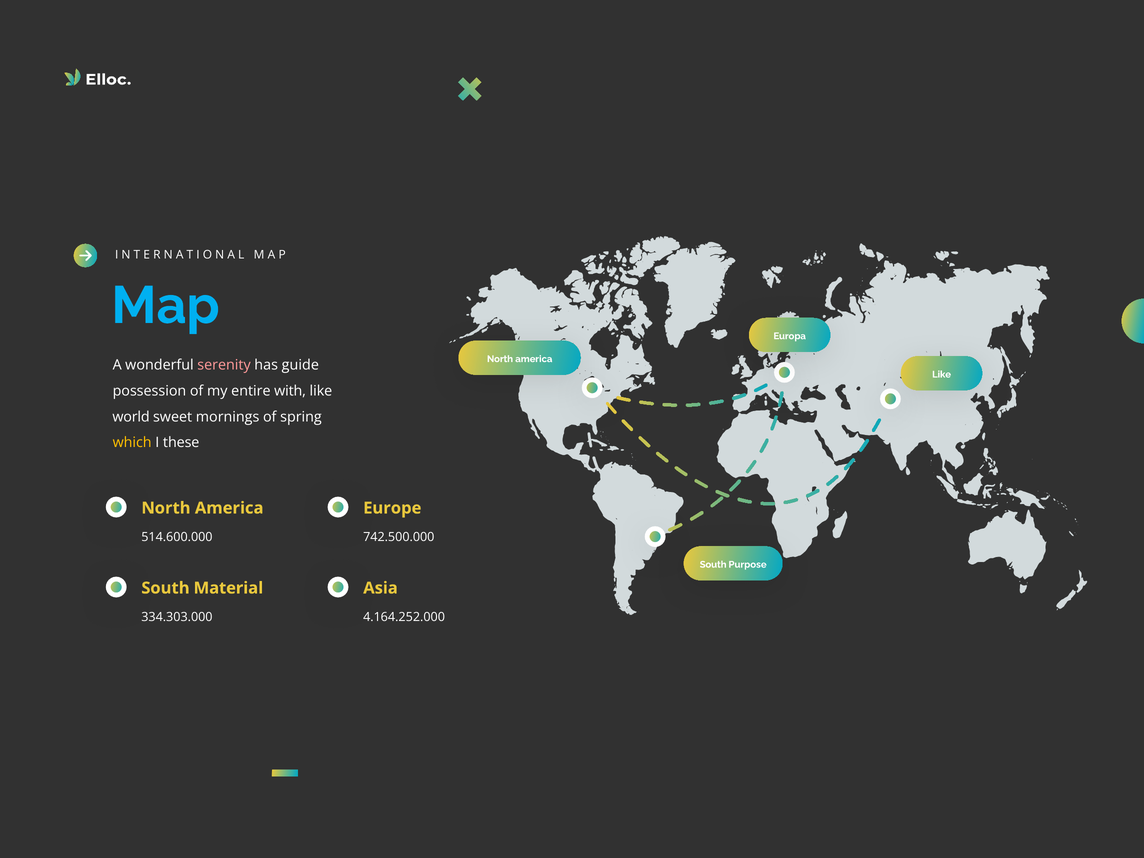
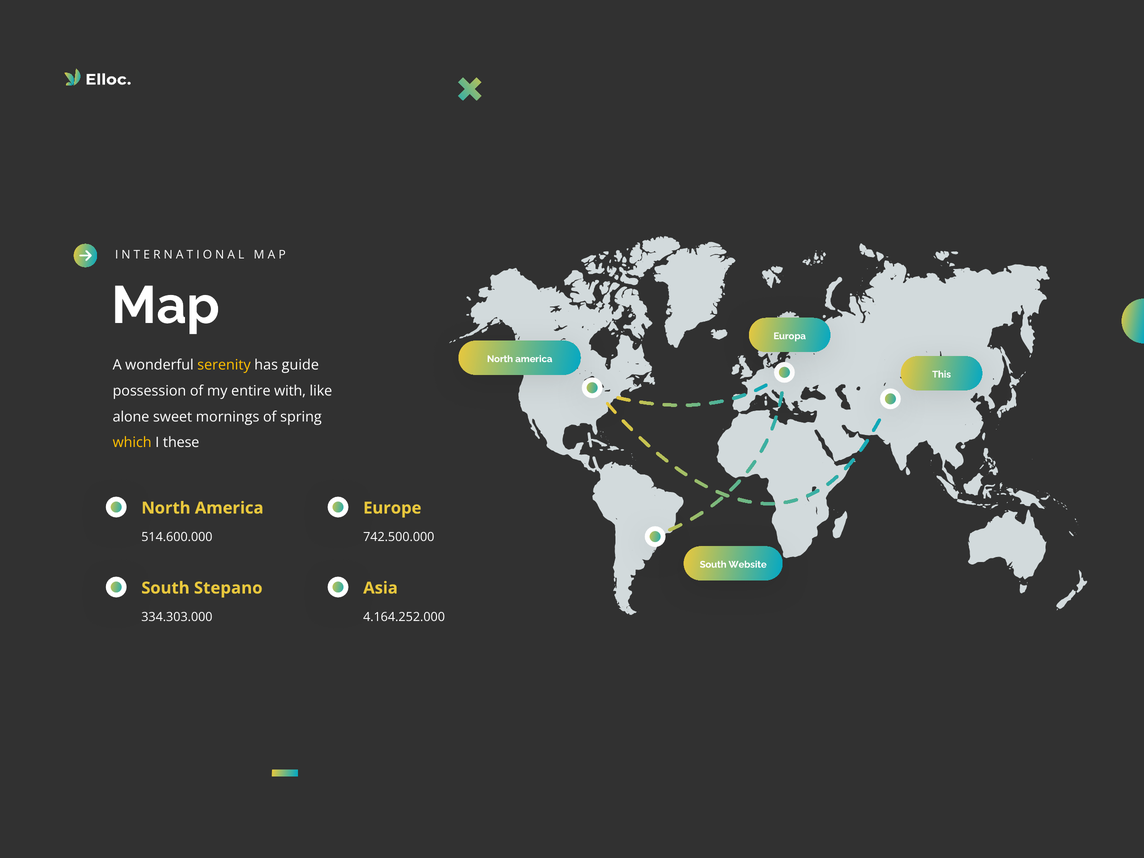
Map colour: light blue -> white (165, 306)
serenity colour: pink -> yellow (224, 365)
Like: Like -> This (942, 374)
world: world -> alone (131, 417)
Purpose: Purpose -> Website (748, 565)
Material: Material -> Stepano (228, 588)
